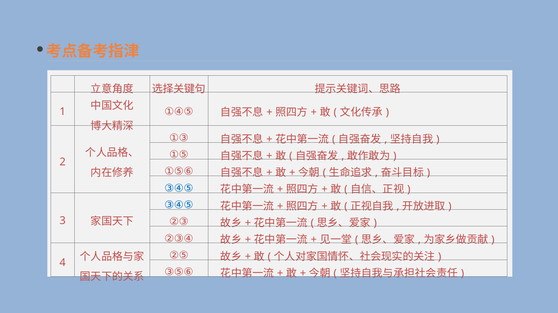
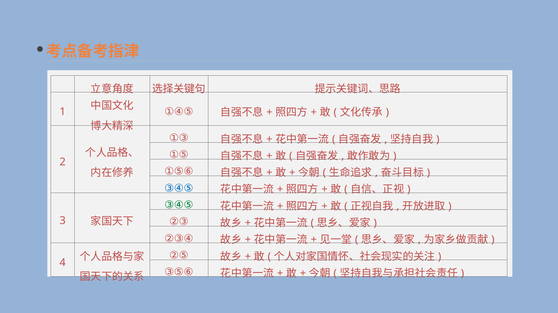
③④⑤ colour: blue -> green (179, 205)
